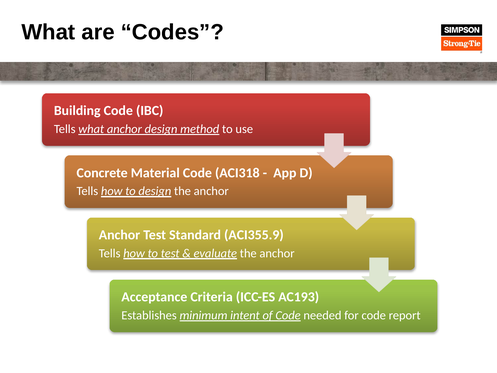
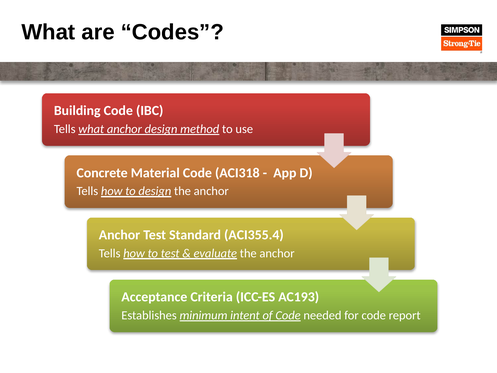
ACI355.9: ACI355.9 -> ACI355.4 (254, 235)
